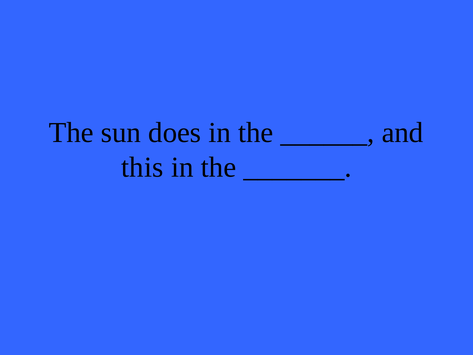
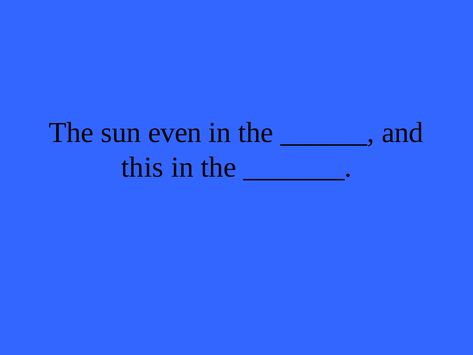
does: does -> even (175, 132)
